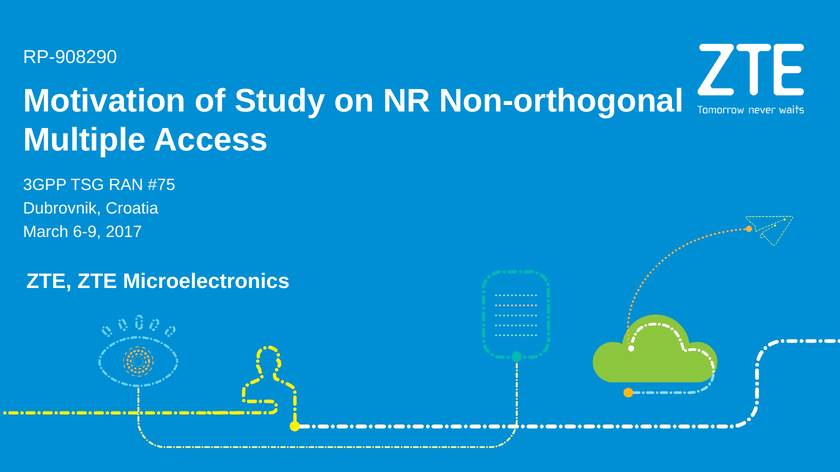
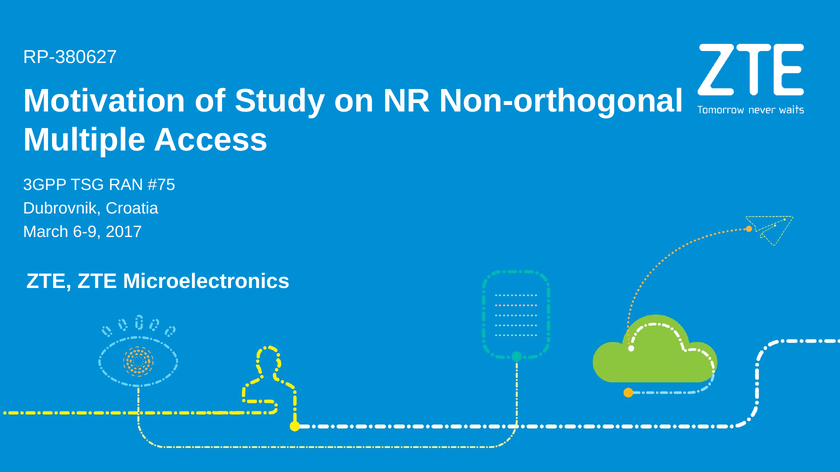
RP-908290: RP-908290 -> RP-380627 (70, 57)
